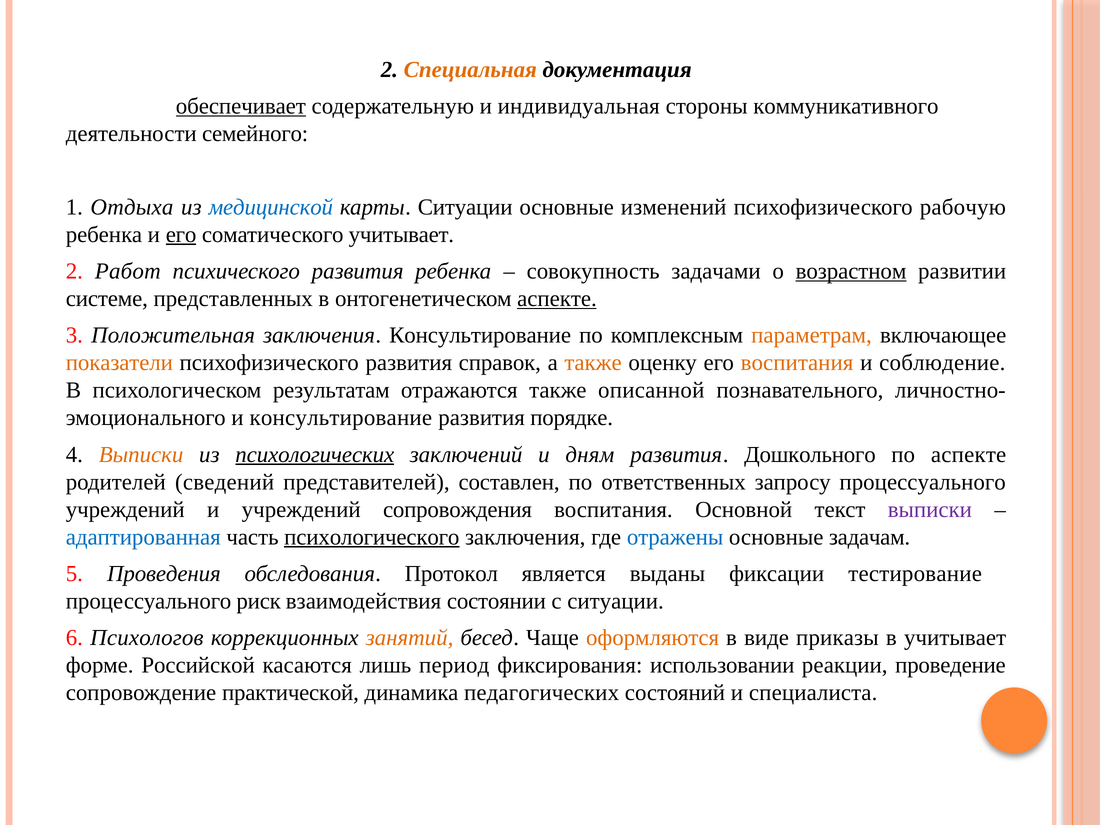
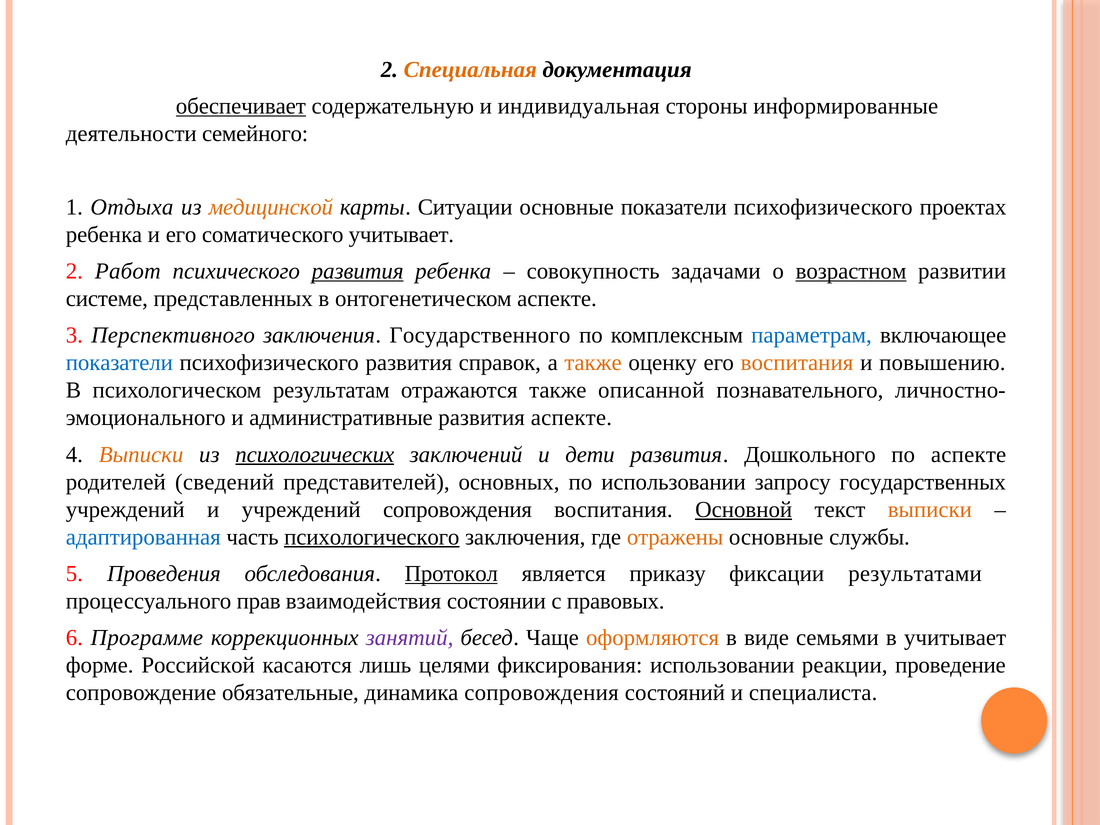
коммуникативного: коммуникативного -> информированные (846, 106)
медицинской colour: blue -> orange (271, 207)
основные изменений: изменений -> показатели (674, 207)
рабочую: рабочую -> проектах (963, 207)
его underline: present -> none (181, 234)
развития underline: none -> present (358, 271)
аспекте underline: present -> none (557, 299)
Положительная: Положительная -> Перспективного (173, 335)
заключения Консультирование: Консультирование -> Государственного (480, 335)
параметрам colour: orange -> blue (811, 335)
показатели colour: orange -> blue (119, 363)
соблюдение: соблюдение -> повышению (942, 363)
и консультирование: консультирование -> административные (341, 418)
развития порядке: порядке -> аспекте (571, 418)
дням: дням -> дети (590, 455)
составлен: составлен -> основных (509, 482)
по ответственных: ответственных -> использовании (674, 482)
запросу процессуального: процессуального -> государственных (923, 482)
Основной underline: none -> present (744, 510)
выписки colour: purple -> orange (930, 510)
отражены colour: blue -> orange (675, 537)
задачам: задачам -> службы (869, 537)
Протокол underline: none -> present (451, 574)
выданы: выданы -> приказу (668, 574)
тестирование: тестирование -> результатами (915, 574)
риск: риск -> прав (259, 601)
с ситуации: ситуации -> правовых (616, 601)
Психологов: Психологов -> Программе (147, 638)
занятий colour: orange -> purple (410, 638)
приказы: приказы -> семьями (837, 638)
период: период -> целями (454, 665)
практической: практической -> обязательные (290, 693)
динамика педагогических: педагогических -> сопровождения (542, 693)
